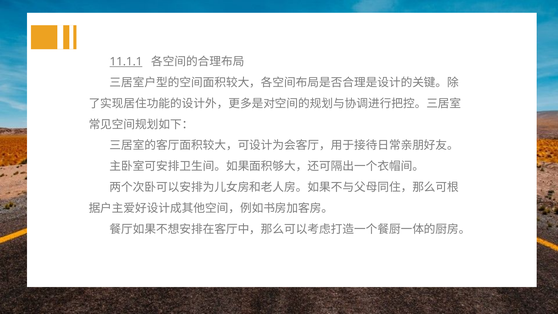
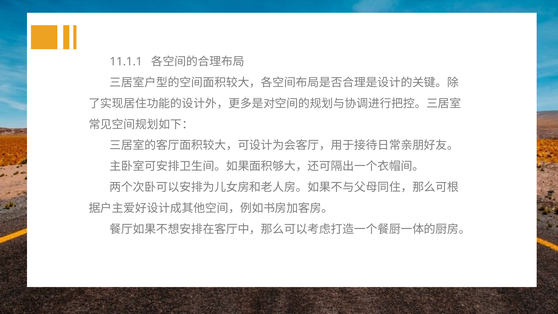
11.1.1 underline: present -> none (126, 62)
